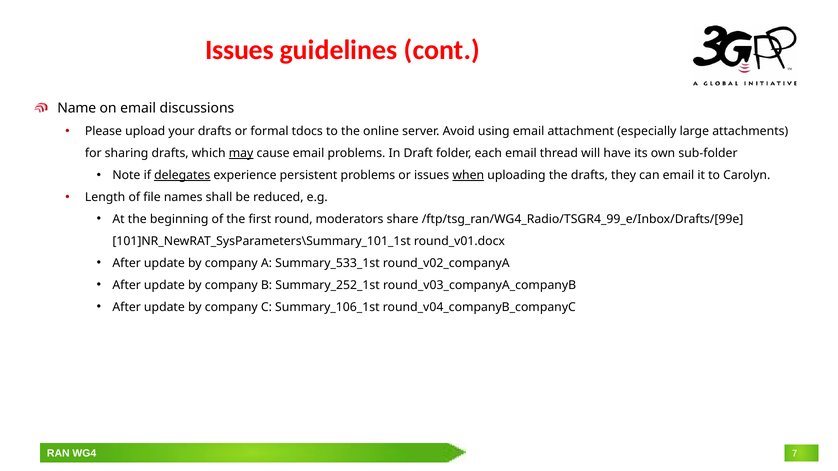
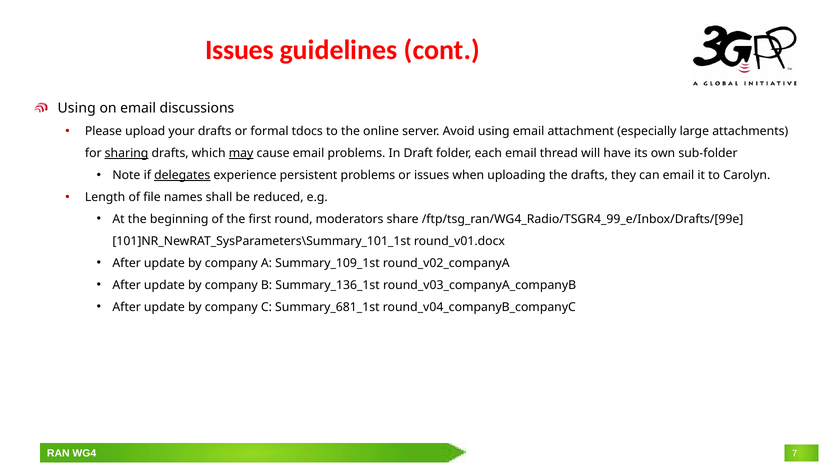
Name: Name -> Using (77, 108)
sharing underline: none -> present (127, 153)
when underline: present -> none (468, 175)
Summary_533_1st: Summary_533_1st -> Summary_109_1st (327, 263)
Summary_252_1st: Summary_252_1st -> Summary_136_1st (328, 285)
Summary_106_1st: Summary_106_1st -> Summary_681_1st (327, 307)
